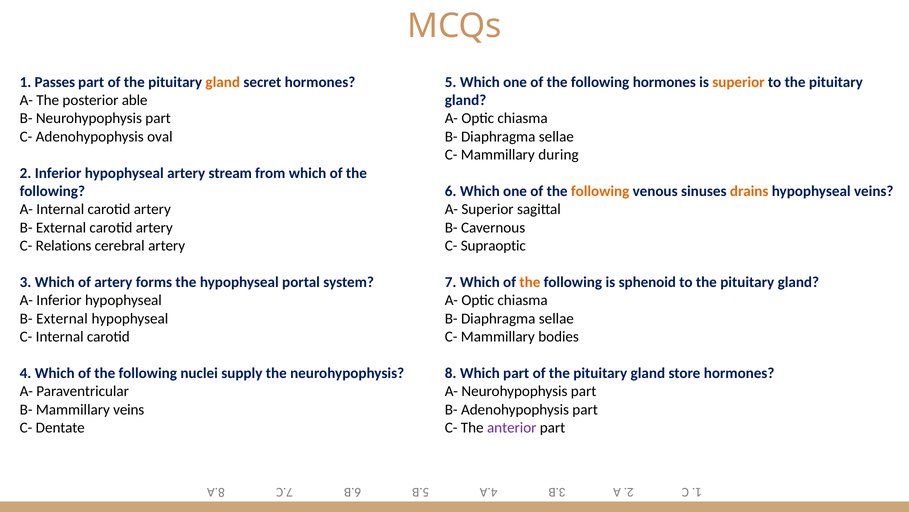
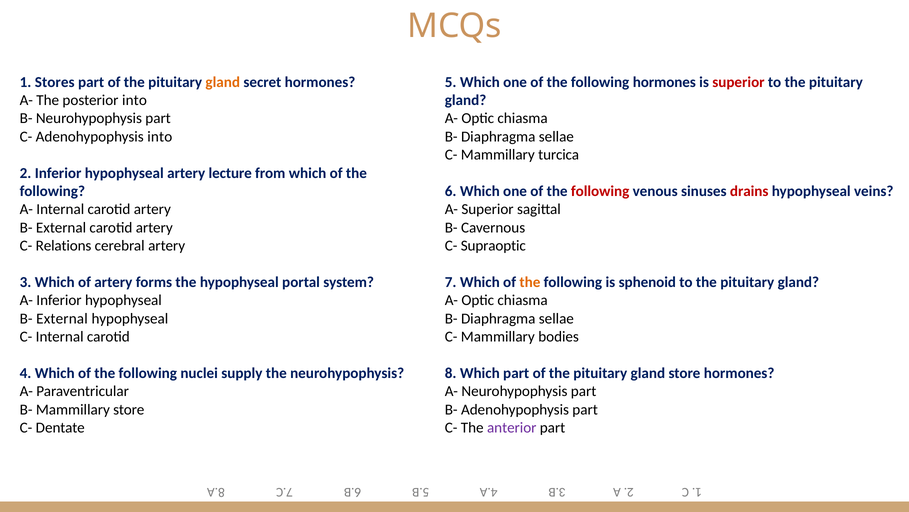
Passes: Passes -> Stores (55, 82)
superior colour: orange -> red (738, 82)
posterior able: able -> into (134, 100)
Adenohypophysis oval: oval -> into (160, 136)
during: during -> turcica (559, 155)
stream: stream -> lecture (230, 173)
following colour: orange -> red (600, 191)
drains colour: orange -> red (749, 191)
Mammillary veins: veins -> store (129, 409)
